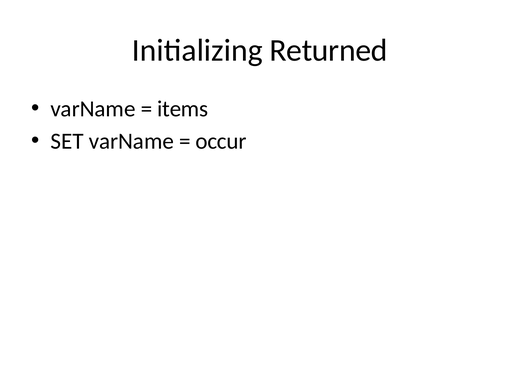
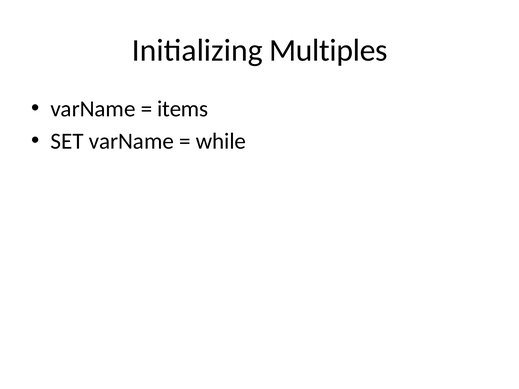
Returned: Returned -> Multiples (328, 50)
occur: occur -> while (221, 141)
